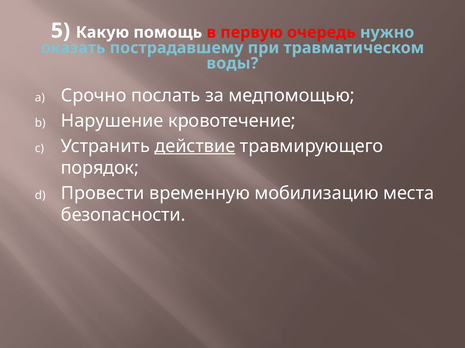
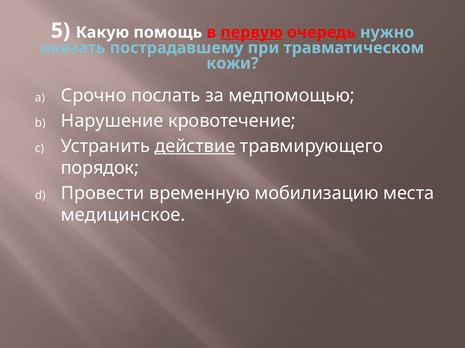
первую underline: none -> present (252, 32)
воды: воды -> кожи (233, 63)
безопасности: безопасности -> медицинское (123, 215)
